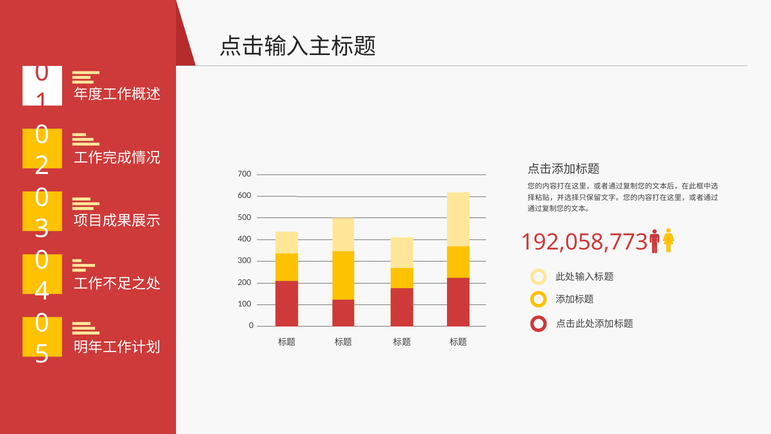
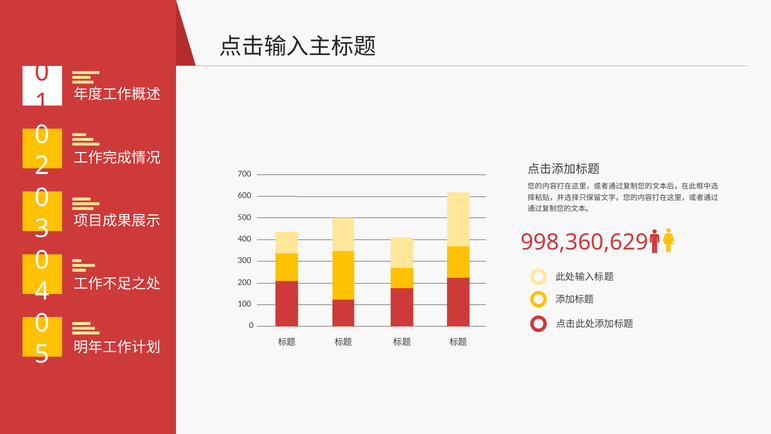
192,058,773: 192,058,773 -> 998,360,629 (584, 242)
